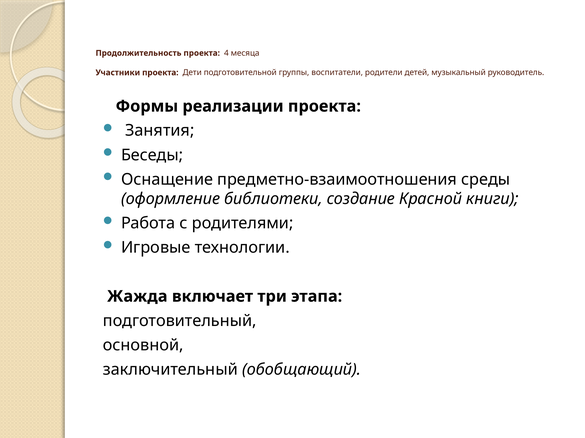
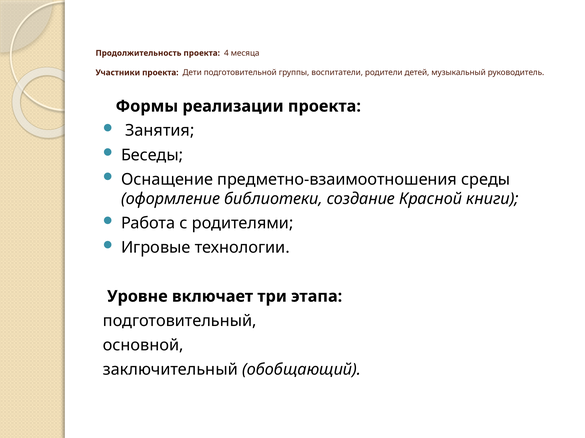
Жажда: Жажда -> Уровне (137, 297)
